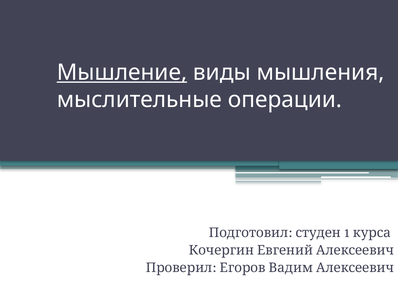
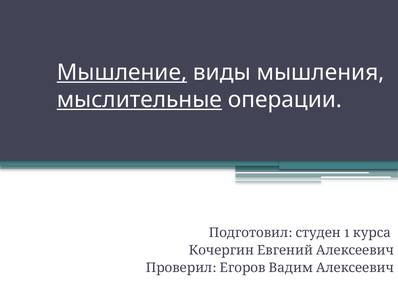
мыслительные underline: none -> present (139, 100)
